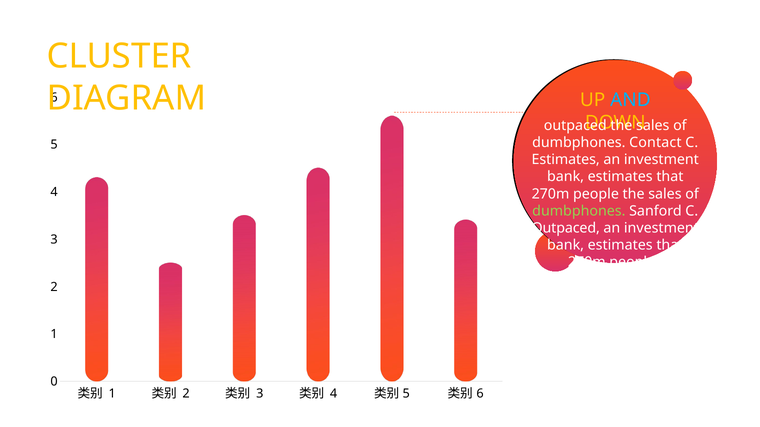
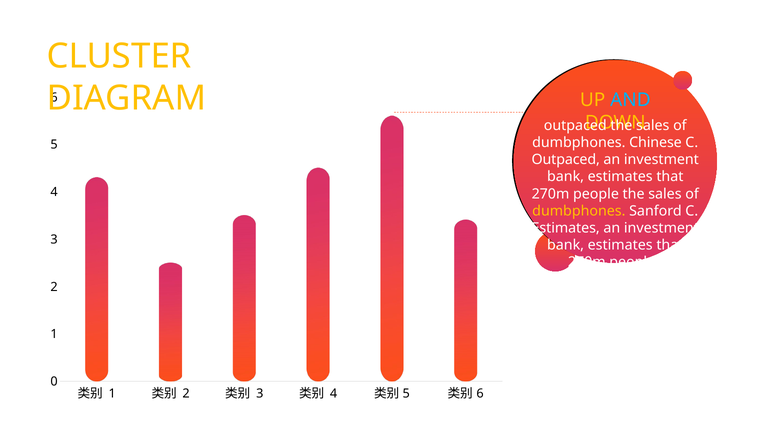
Contact: Contact -> Chinese (655, 143)
Estimates: Estimates -> Outpaced (566, 160)
dumbphones colour: light green -> yellow (579, 211)
Outpaced: Outpaced -> Estimates (566, 228)
